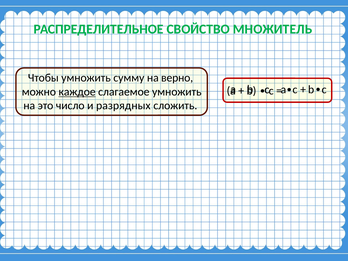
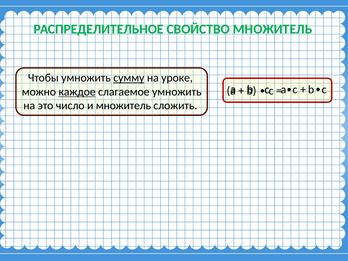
сумму underline: none -> present (129, 78)
верно: верно -> уроке (177, 78)
и разрядных: разрядных -> множитель (123, 106)
